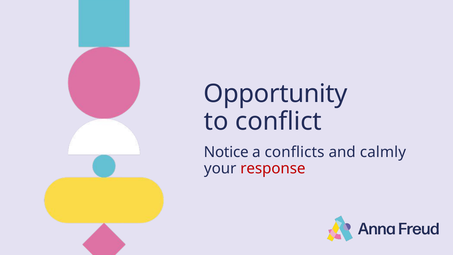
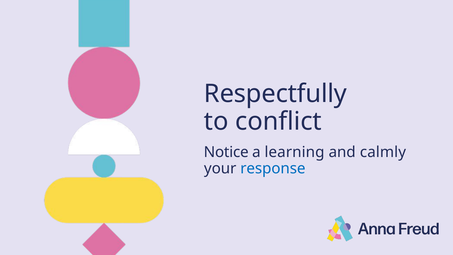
Opportunity: Opportunity -> Respectfully (275, 94)
conflicts: conflicts -> learning (295, 152)
response colour: red -> blue (273, 168)
